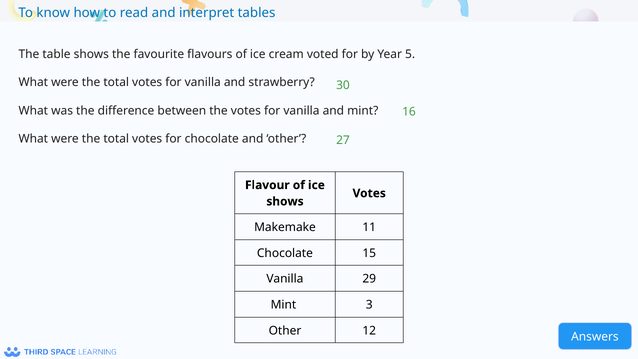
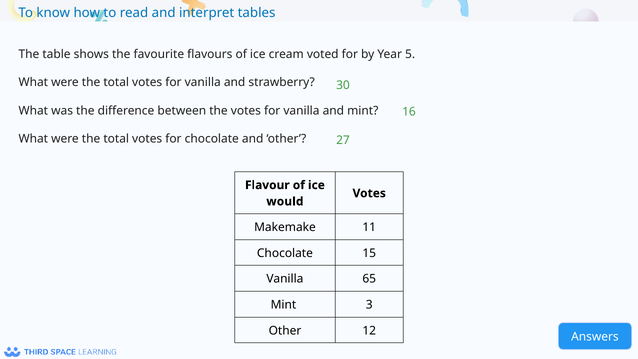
shows: shows -> would (285, 201)
29: 29 -> 65 (369, 279)
